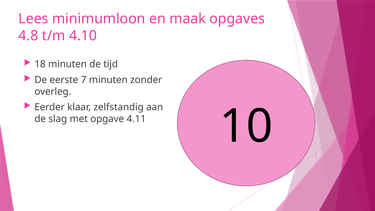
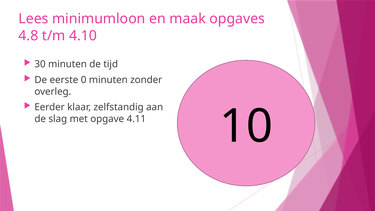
18: 18 -> 30 (40, 64)
7: 7 -> 0 (84, 80)
